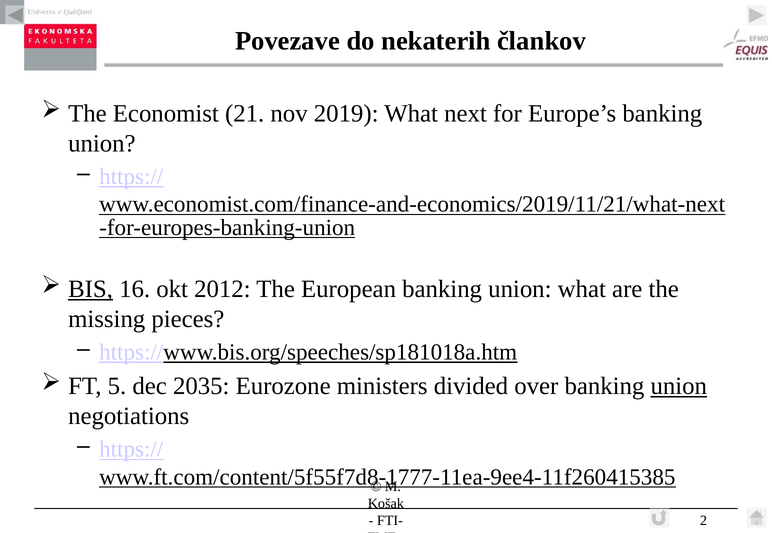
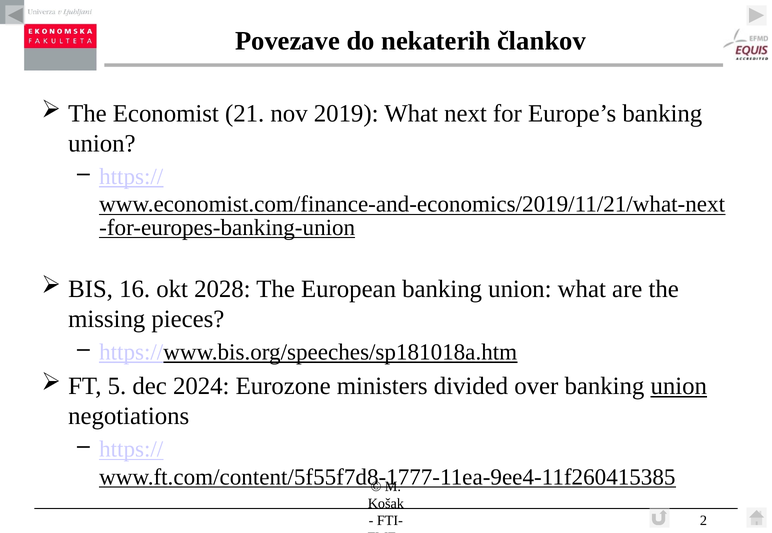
BIS underline: present -> none (91, 289)
2012: 2012 -> 2028 (222, 289)
2035: 2035 -> 2024 (201, 386)
